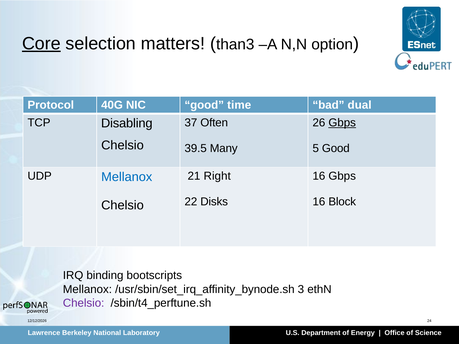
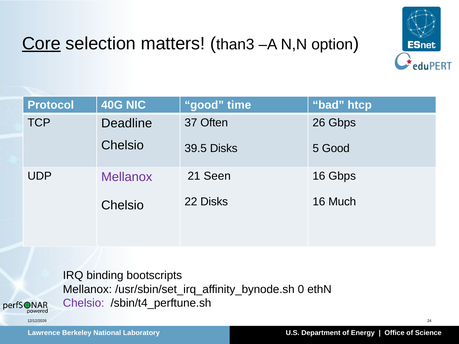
dual: dual -> htcp (360, 105)
Disabling: Disabling -> Deadline (127, 123)
Gbps underline: present -> none (342, 123)
39.5 Many: Many -> Disks (224, 148)
Mellanox colour: blue -> purple (127, 177)
Right: Right -> Seen (217, 176)
Block: Block -> Much (342, 202)
3: 3 -> 0 (301, 289)
